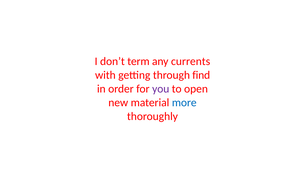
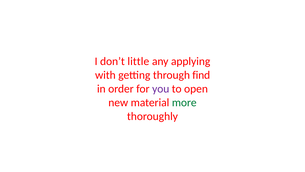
term: term -> little (138, 61)
currents: currents -> applying (191, 61)
more colour: blue -> green (184, 102)
